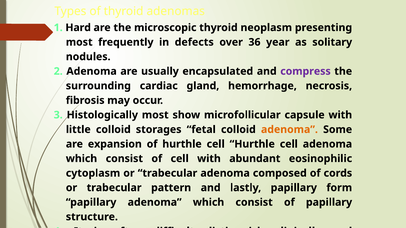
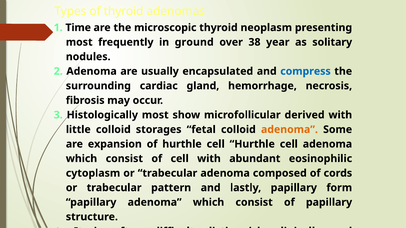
Hard: Hard -> Time (78, 28)
defects: defects -> ground (194, 42)
36: 36 -> 38 (254, 42)
compress colour: purple -> blue (306, 71)
capsule: capsule -> derived (305, 115)
